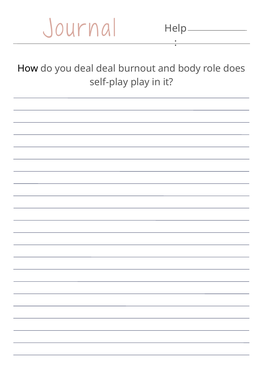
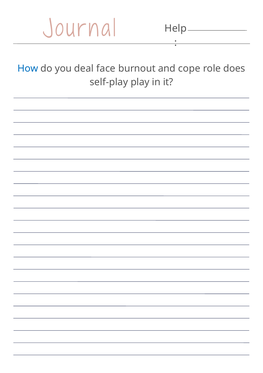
How colour: black -> blue (28, 68)
deal deal: deal -> face (106, 68)
body: body -> cope (189, 68)
